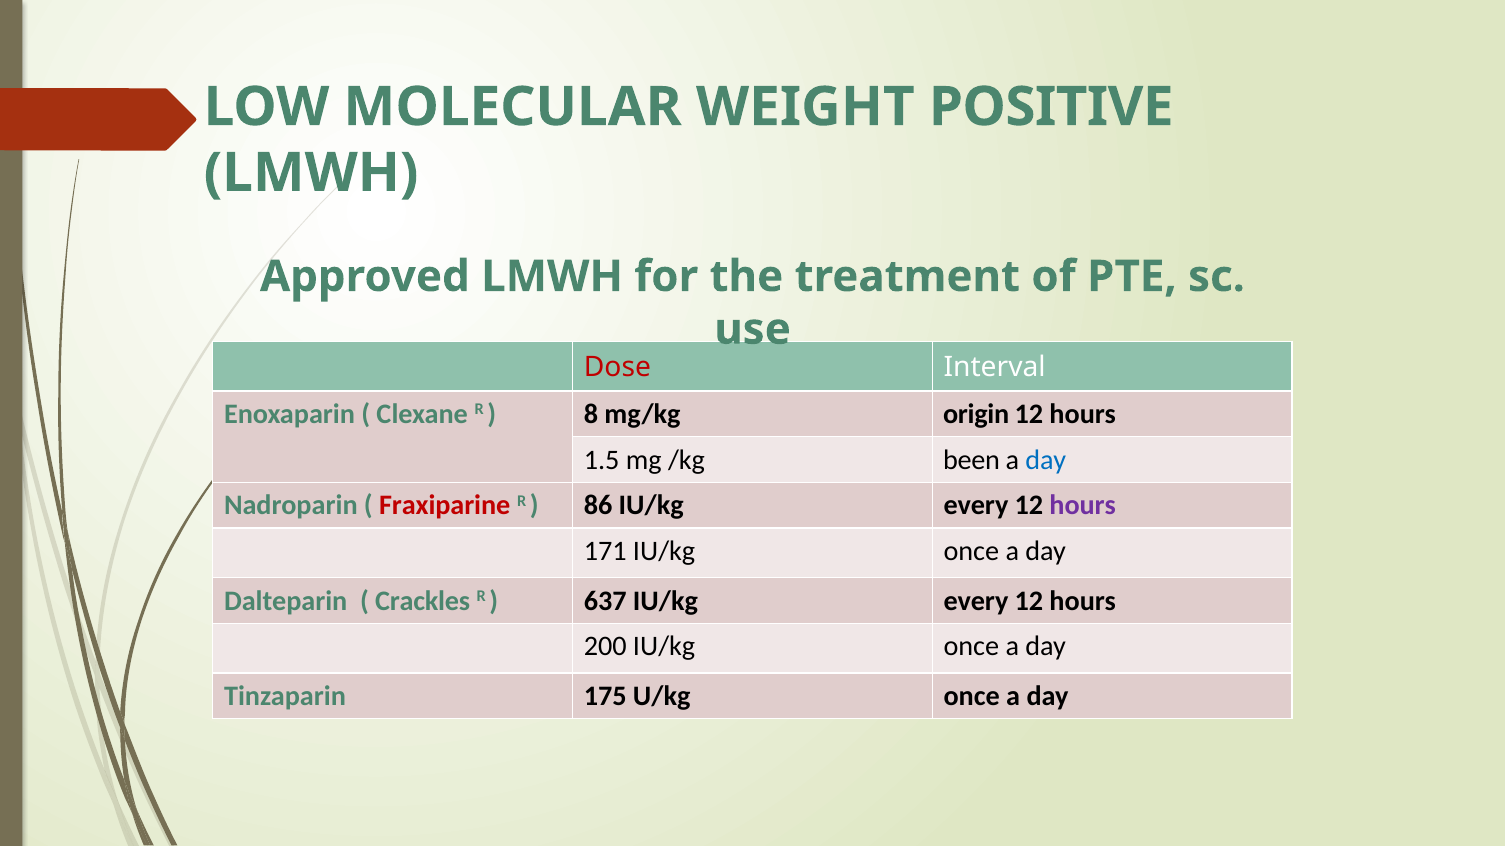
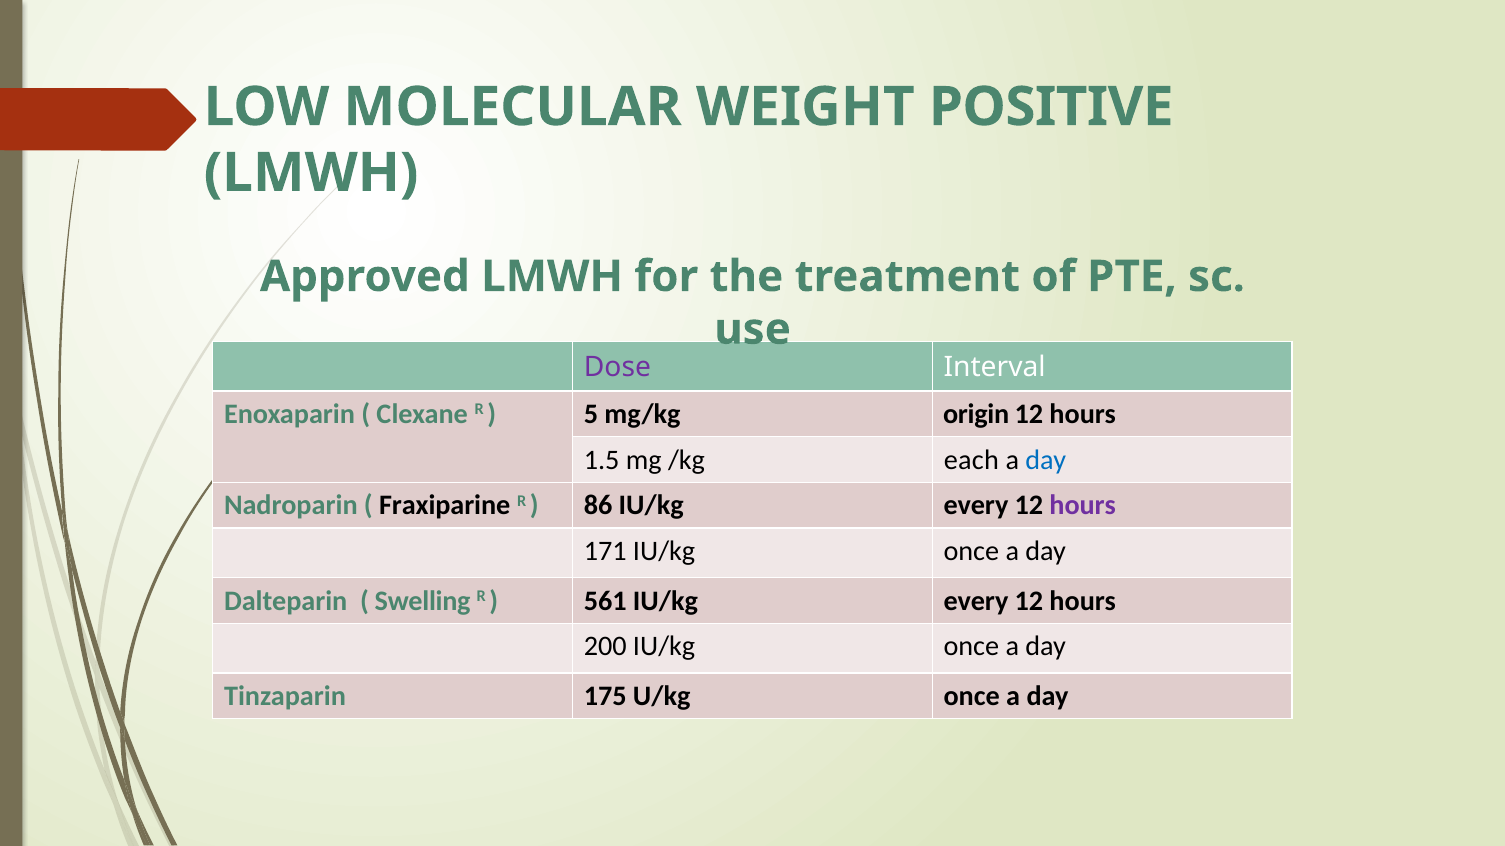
Dose colour: red -> purple (617, 368)
8: 8 -> 5 (591, 414)
been: been -> each (971, 460)
Fraxiparine colour: red -> black (445, 506)
Crackles: Crackles -> Swelling (423, 601)
637: 637 -> 561 (605, 601)
